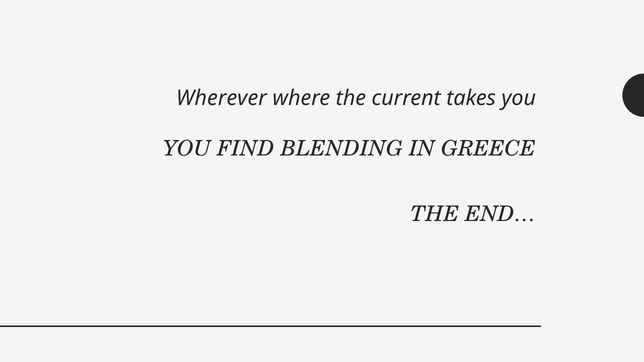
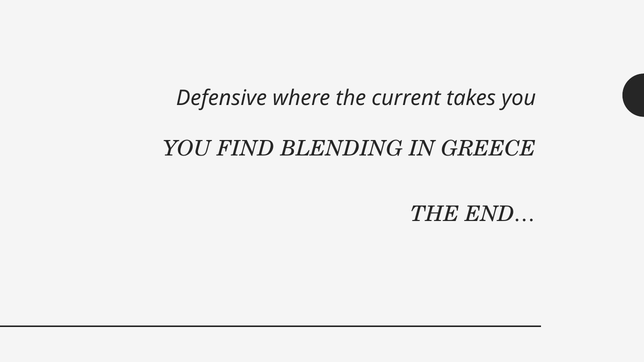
Wherever: Wherever -> Defensive (221, 98)
